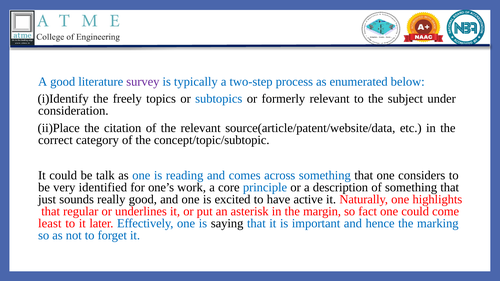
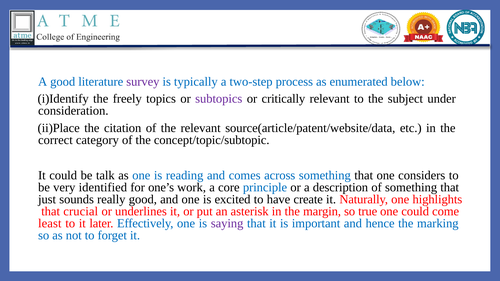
subtopics colour: blue -> purple (219, 99)
formerly: formerly -> critically (283, 99)
active: active -> create (308, 200)
regular: regular -> crucial (81, 212)
fact: fact -> true (368, 212)
saying colour: black -> purple (227, 224)
